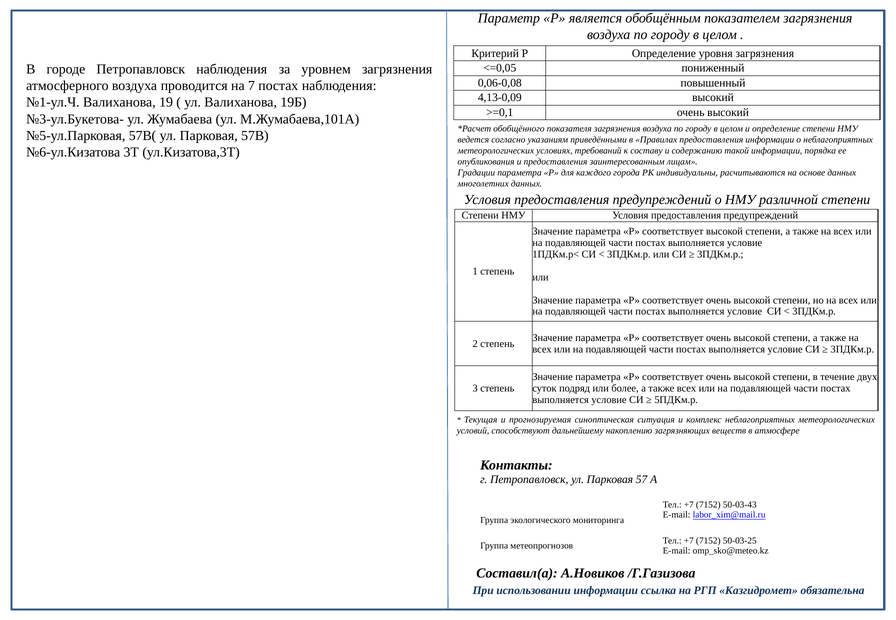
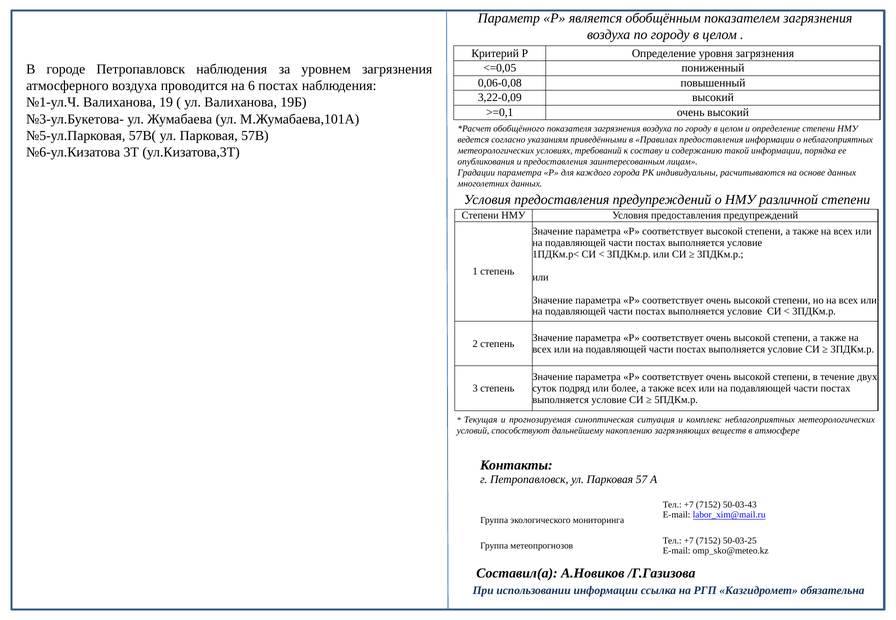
7: 7 -> 6 (251, 86)
4,13-0,09: 4,13-0,09 -> 3,22-0,09 (500, 98)
